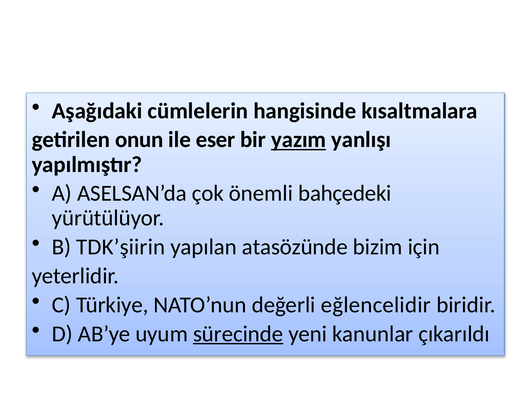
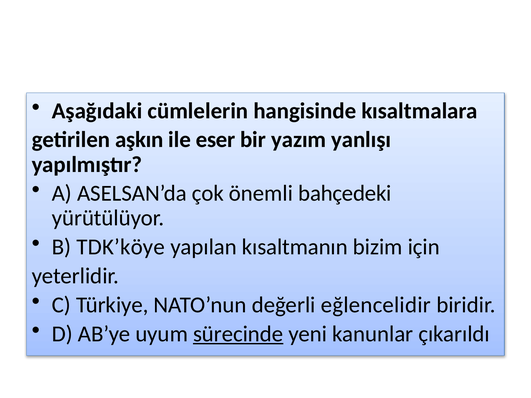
onun: onun -> aşkın (139, 140)
yazım underline: present -> none (299, 140)
TDK’şiirin: TDK’şiirin -> TDK’köye (121, 247)
atasözünde: atasözünde -> kısaltmanın (295, 247)
